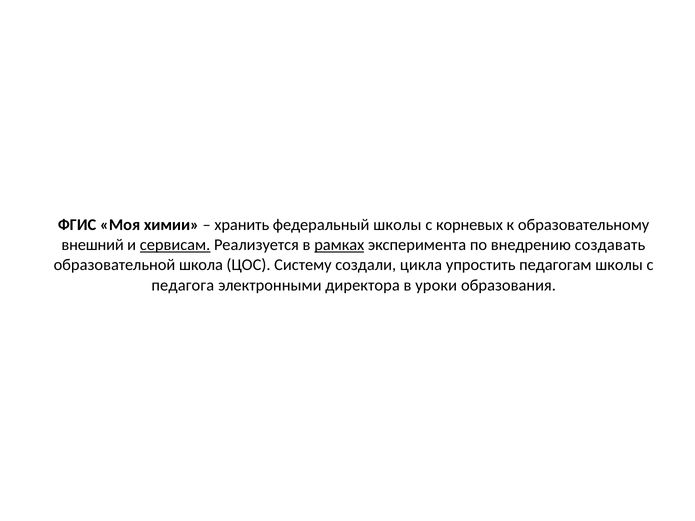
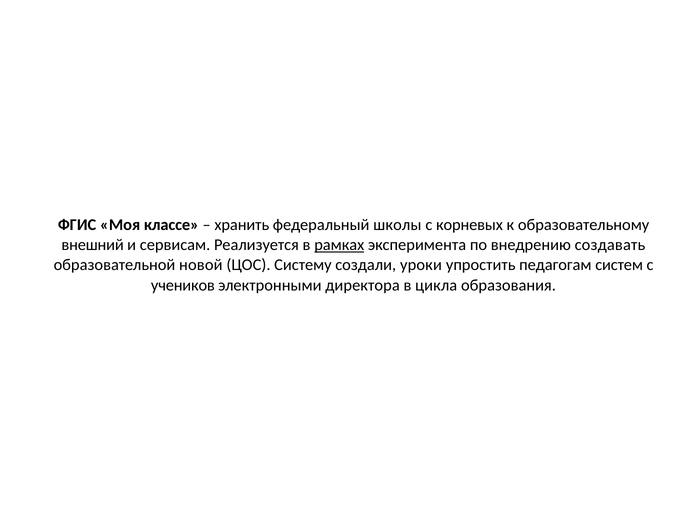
химии: химии -> классе (171, 225)
сервисам underline: present -> none (175, 245)
школа: школа -> новой (201, 265)
цикла: цикла -> уроки (421, 265)
педагогам школы: школы -> систем (619, 265)
педагога: педагога -> учеников (183, 285)
уроки: уроки -> цикла (436, 285)
